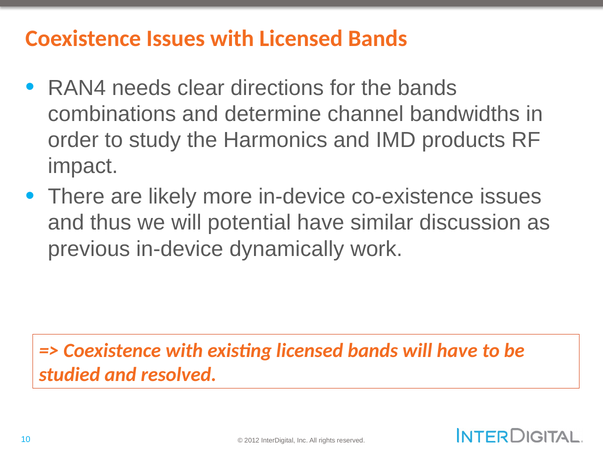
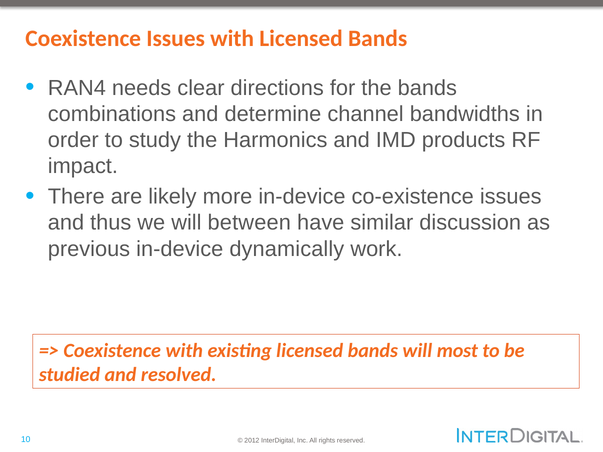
potential: potential -> between (249, 223)
will have: have -> most (457, 351)
